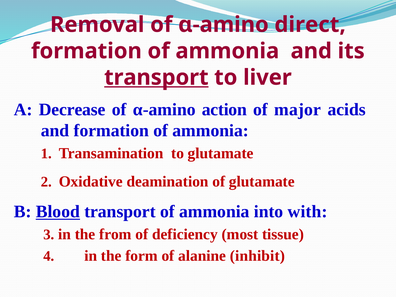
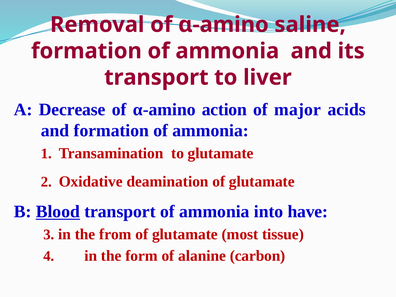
direct: direct -> saline (310, 25)
transport underline: present -> none (156, 77)
with: with -> have (308, 212)
deficiency: deficiency -> glutamate (185, 234)
inhibit: inhibit -> carbon (258, 256)
